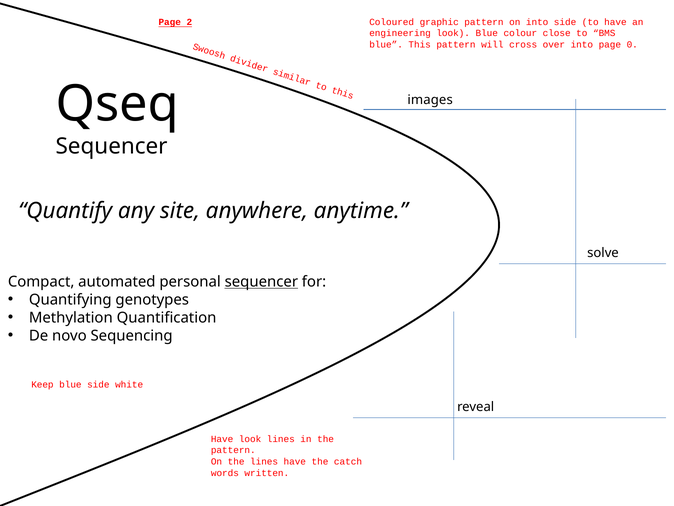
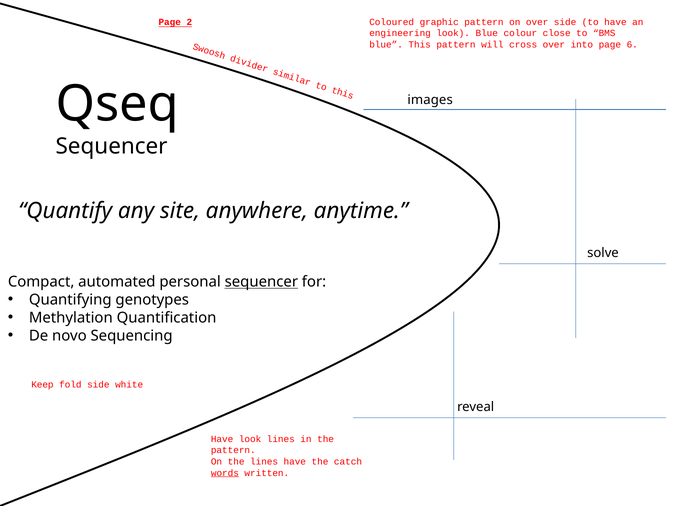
on into: into -> over (537, 22)
0: 0 -> 6 (632, 45)
Keep blue: blue -> fold (70, 384)
words underline: none -> present (225, 472)
